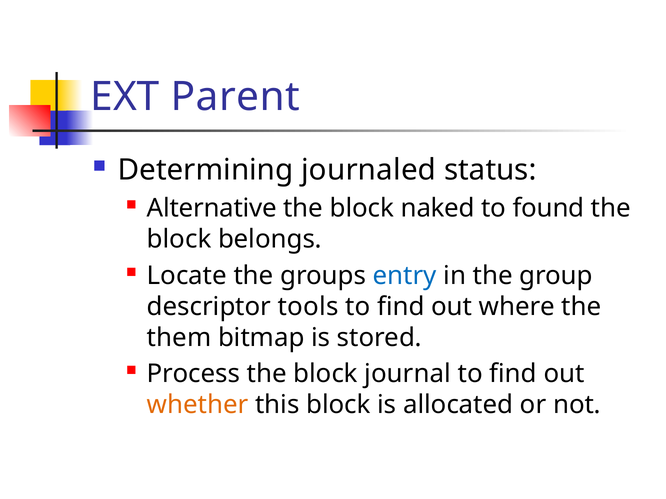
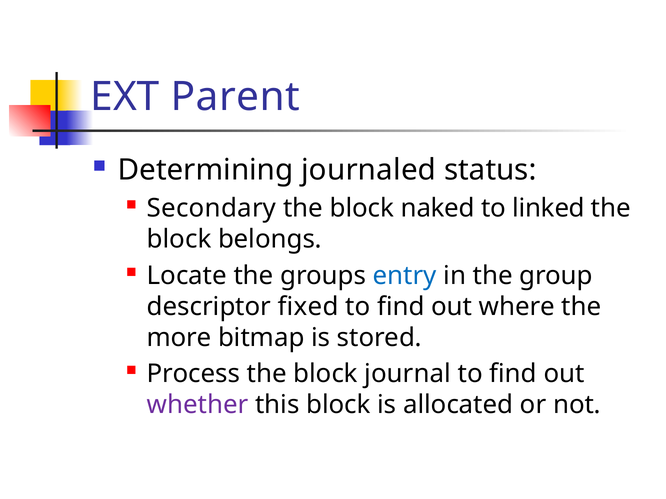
Alternative: Alternative -> Secondary (212, 208)
found: found -> linked (549, 208)
tools: tools -> fixed (308, 307)
them: them -> more (179, 338)
whether colour: orange -> purple (198, 405)
